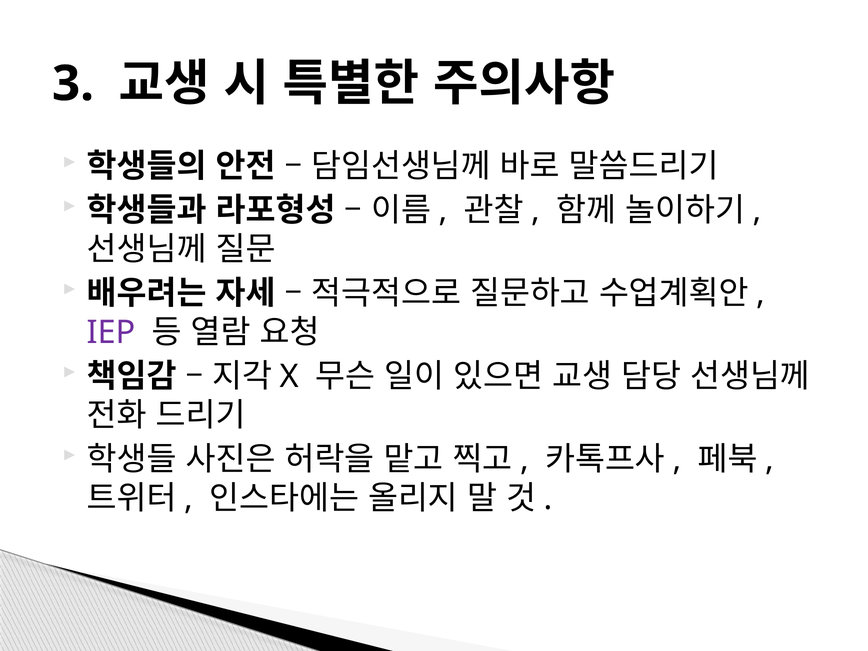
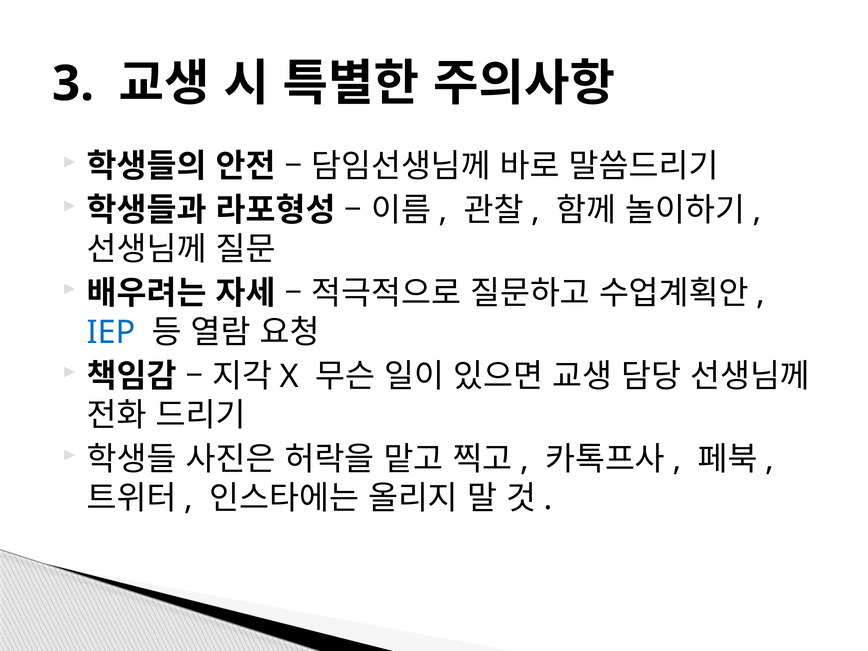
IEP colour: purple -> blue (111, 333)
